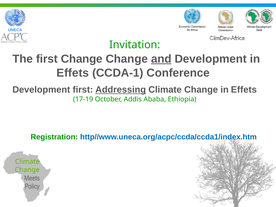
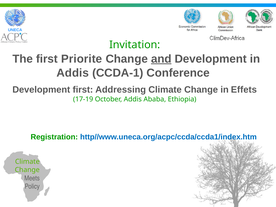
first Change: Change -> Priorite (82, 59)
Effets: Effets -> Addis (73, 73)
Addressing underline: present -> none (121, 90)
